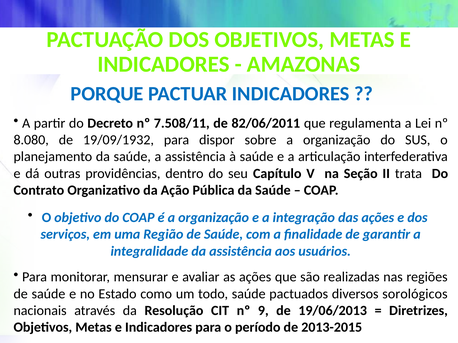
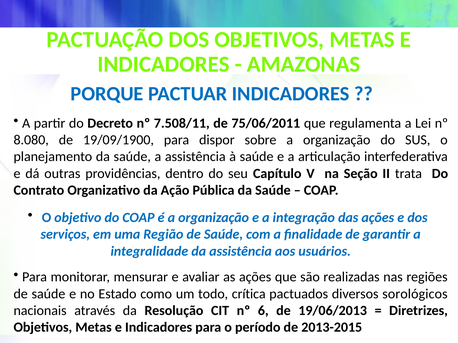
82/06/2011: 82/06/2011 -> 75/06/2011 (266, 123)
19/09/1932: 19/09/1932 -> 19/09/1900 (118, 140)
todo saúde: saúde -> crítica (249, 294)
9: 9 -> 6 (263, 311)
